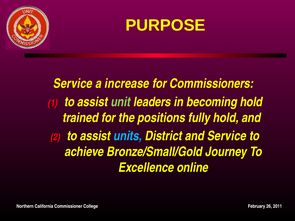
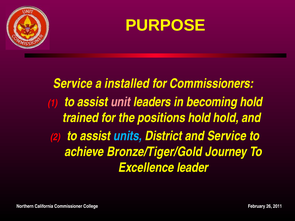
increase: increase -> installed (127, 84)
unit colour: light green -> pink (121, 102)
positions fully: fully -> hold (199, 118)
Bronze/Small/Gold: Bronze/Small/Gold -> Bronze/Tiger/Gold (154, 152)
online: online -> leader (193, 168)
